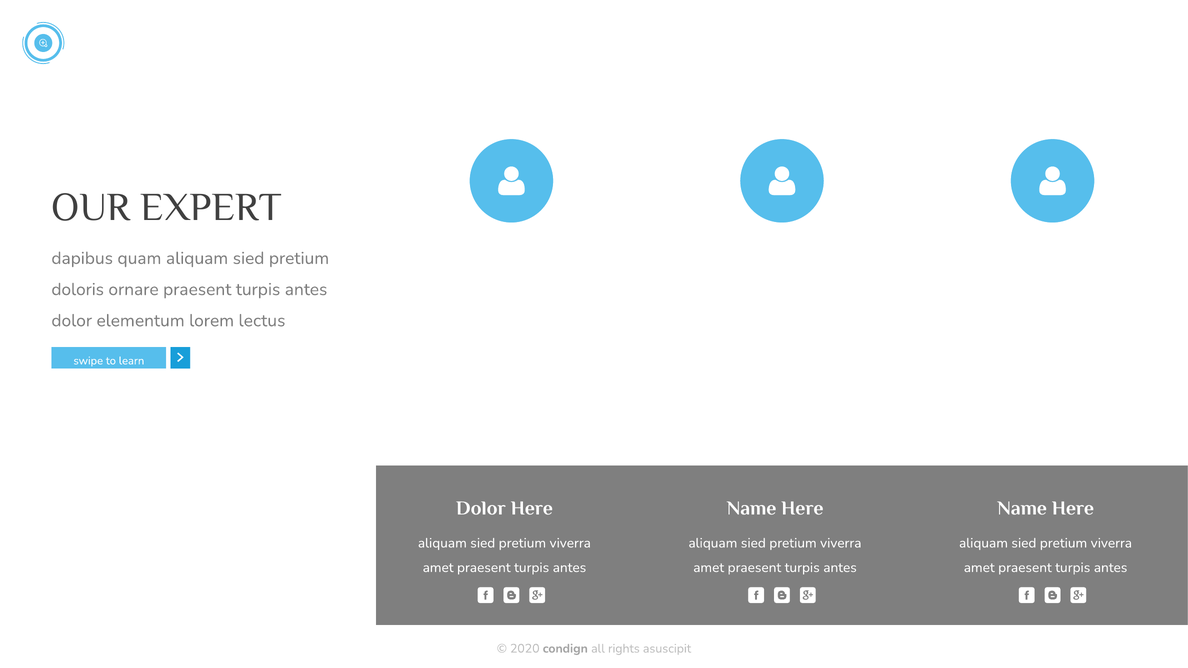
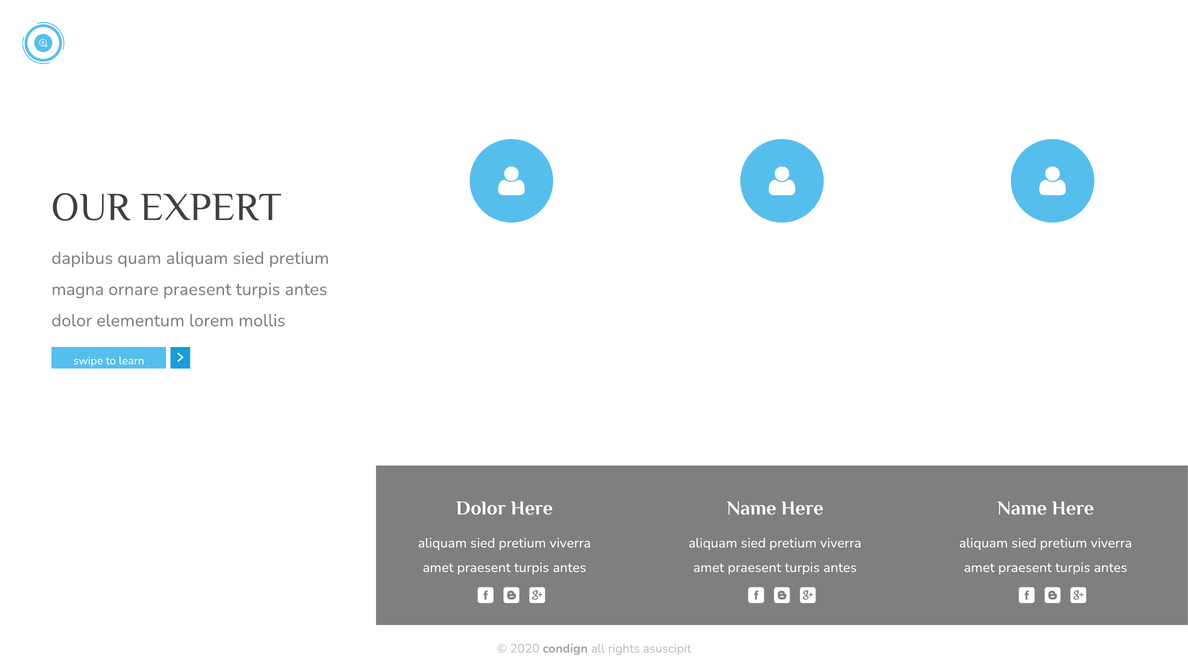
doloris: doloris -> magna (78, 289)
lectus: lectus -> mollis (262, 321)
